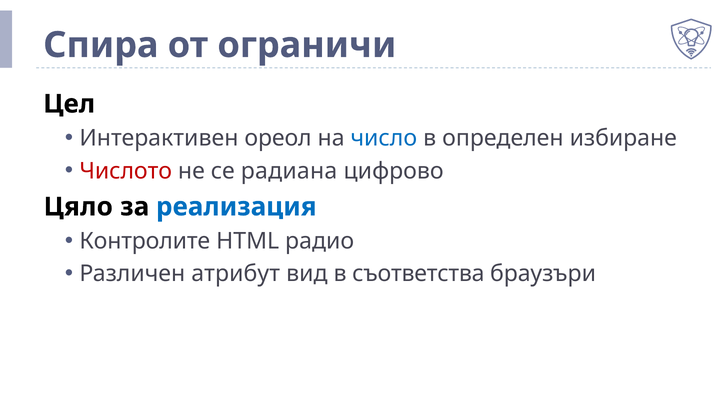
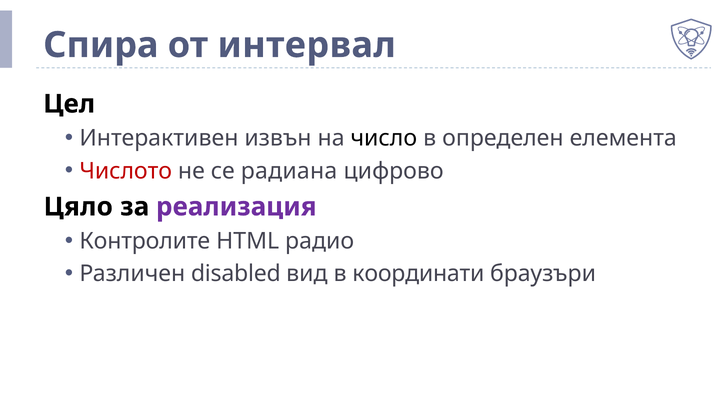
ограничи: ограничи -> интервал (307, 45)
ореол: ореол -> извън (278, 138)
число colour: blue -> black (384, 138)
избиране: избиране -> елемента (623, 138)
реализация colour: blue -> purple (236, 207)
атрибут: атрибут -> disabled (236, 274)
съответства: съответства -> координати (418, 274)
